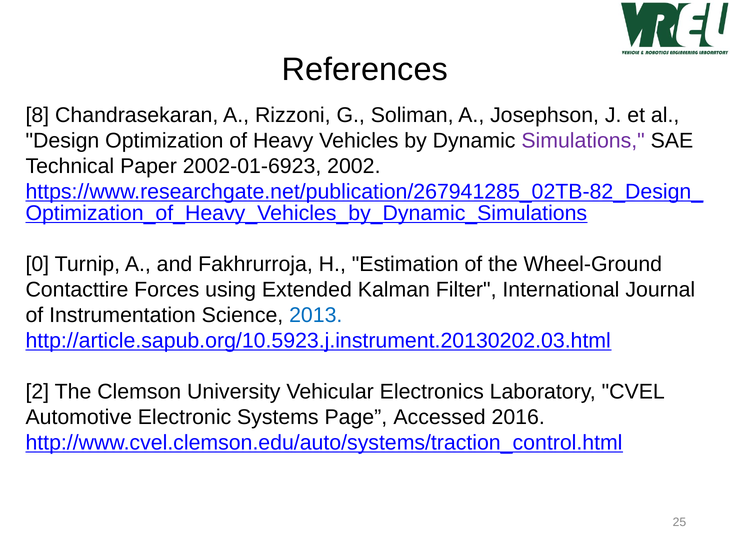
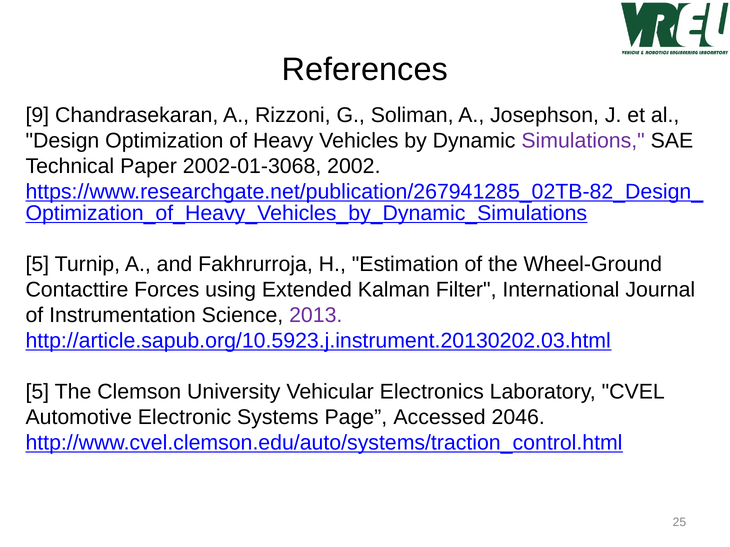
8: 8 -> 9 (37, 115)
2002-01-6923: 2002-01-6923 -> 2002-01-3068 (252, 166)
0: 0 -> 5 (37, 264)
2013 colour: blue -> purple (316, 315)
2: 2 -> 5 (37, 392)
2016: 2016 -> 2046 (518, 418)
